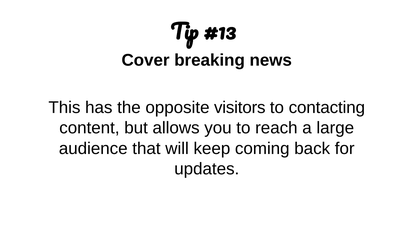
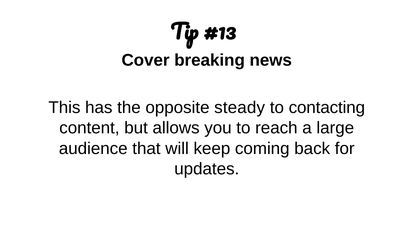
visitors: visitors -> steady (240, 108)
